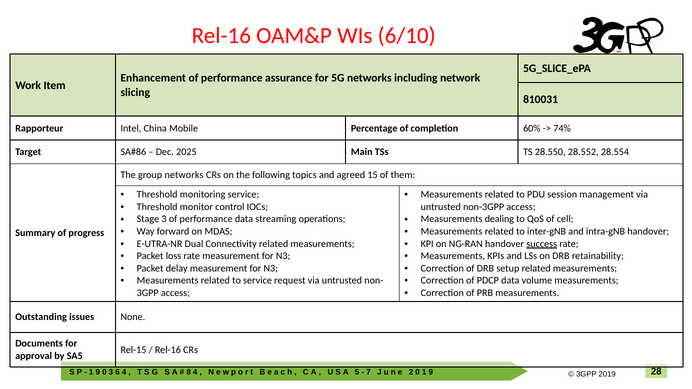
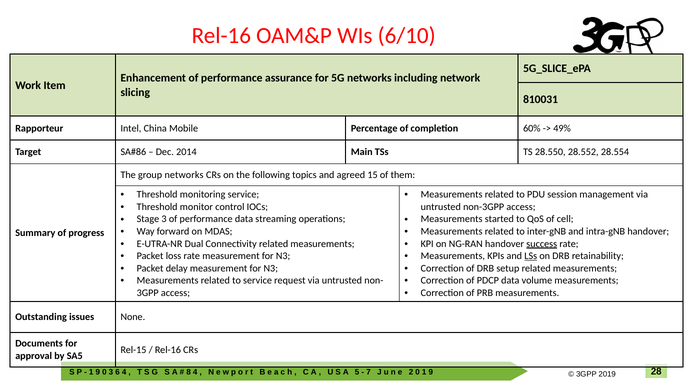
74%: 74% -> 49% (562, 128)
2025: 2025 -> 2014 (186, 152)
dealing: dealing -> started (499, 219)
LSs underline: none -> present (531, 256)
